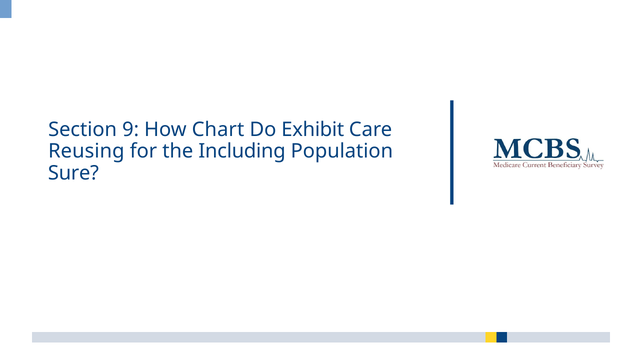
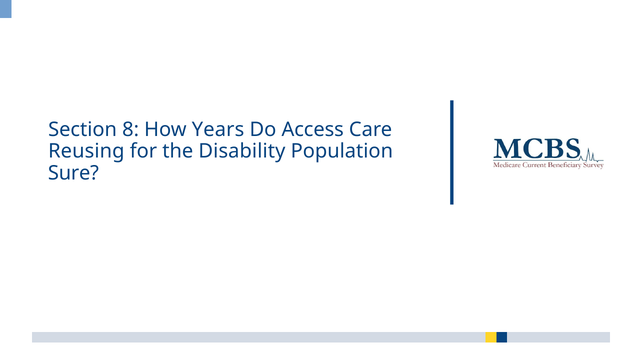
9: 9 -> 8 (131, 130)
Chart: Chart -> Years (218, 130)
Exhibit: Exhibit -> Access (313, 130)
Including: Including -> Disability (242, 151)
